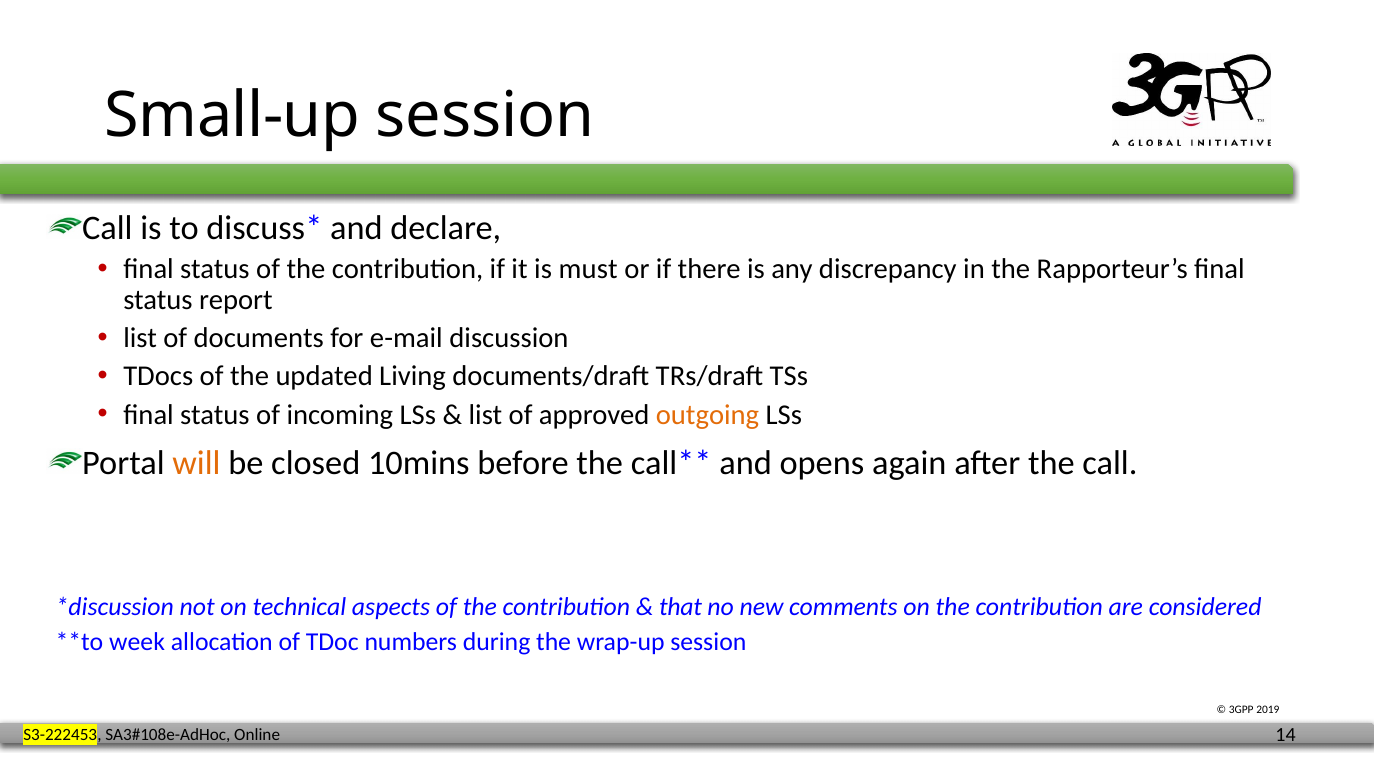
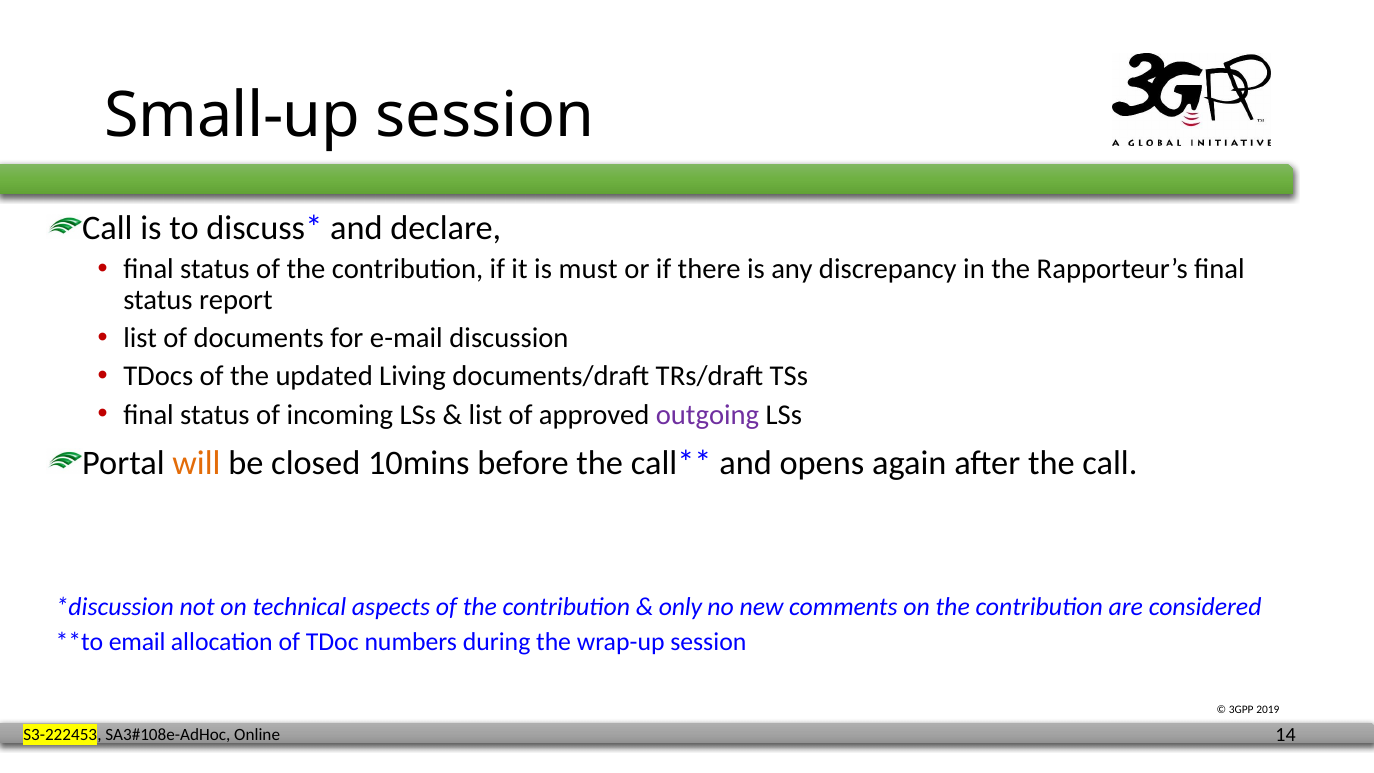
outgoing colour: orange -> purple (708, 415)
that: that -> only (681, 607)
week: week -> email (137, 642)
